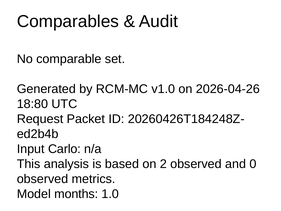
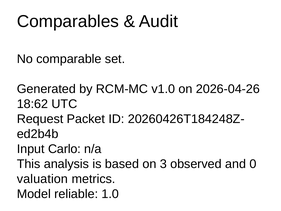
18:80: 18:80 -> 18:62 (32, 104)
2: 2 -> 3 (163, 164)
observed: observed -> valuation (42, 179)
months: months -> reliable (76, 194)
